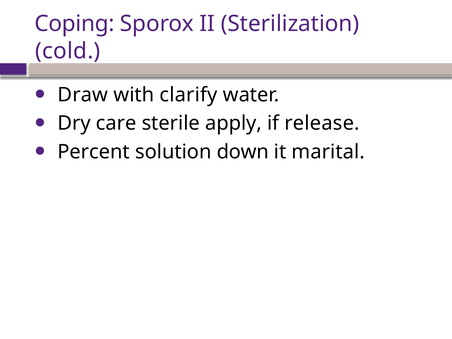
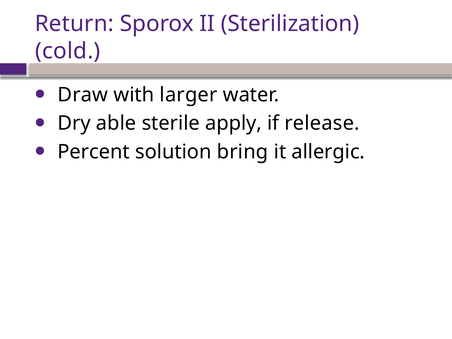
Coping: Coping -> Return (74, 24)
clarify: clarify -> larger (189, 95)
care: care -> able (116, 123)
down: down -> bring (243, 152)
marital: marital -> allergic (328, 152)
